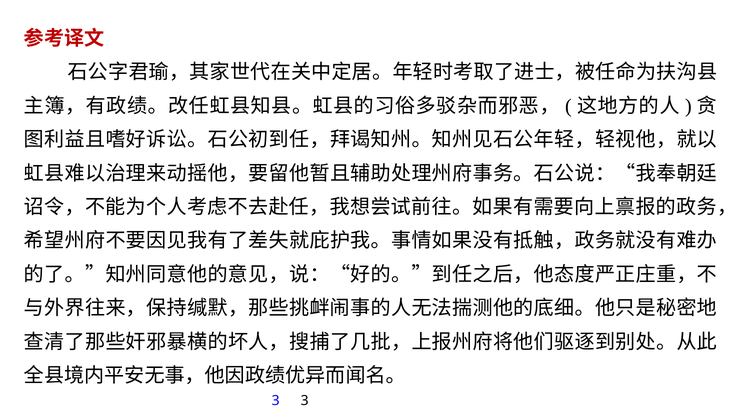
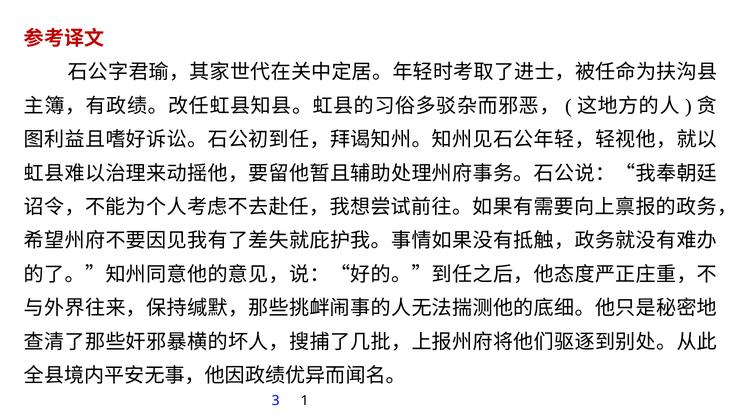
3 3: 3 -> 1 (305, 401)
